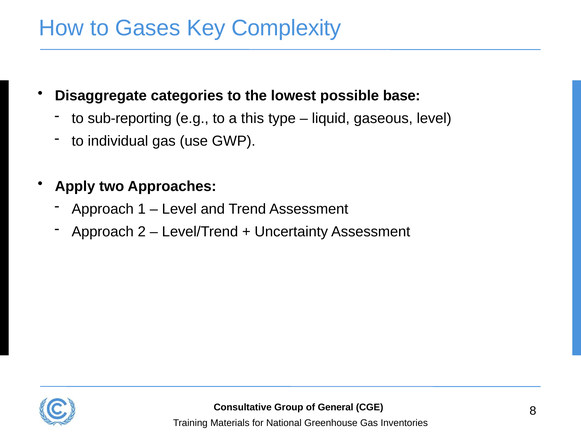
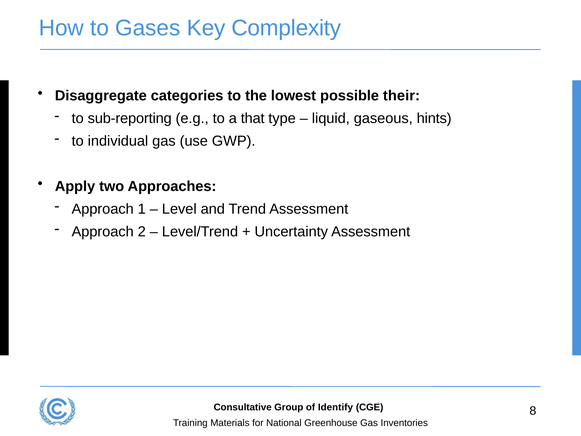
base: base -> their (401, 96)
this: this -> that (253, 118)
gaseous level: level -> hints (434, 118)
General: General -> Identify (335, 407)
